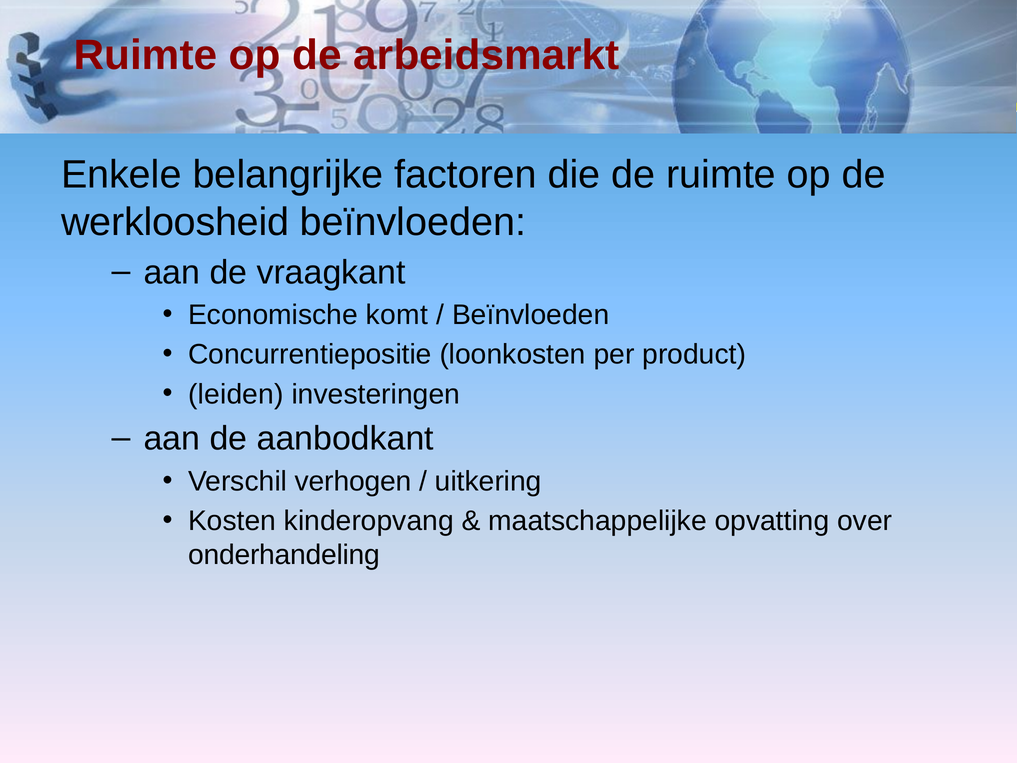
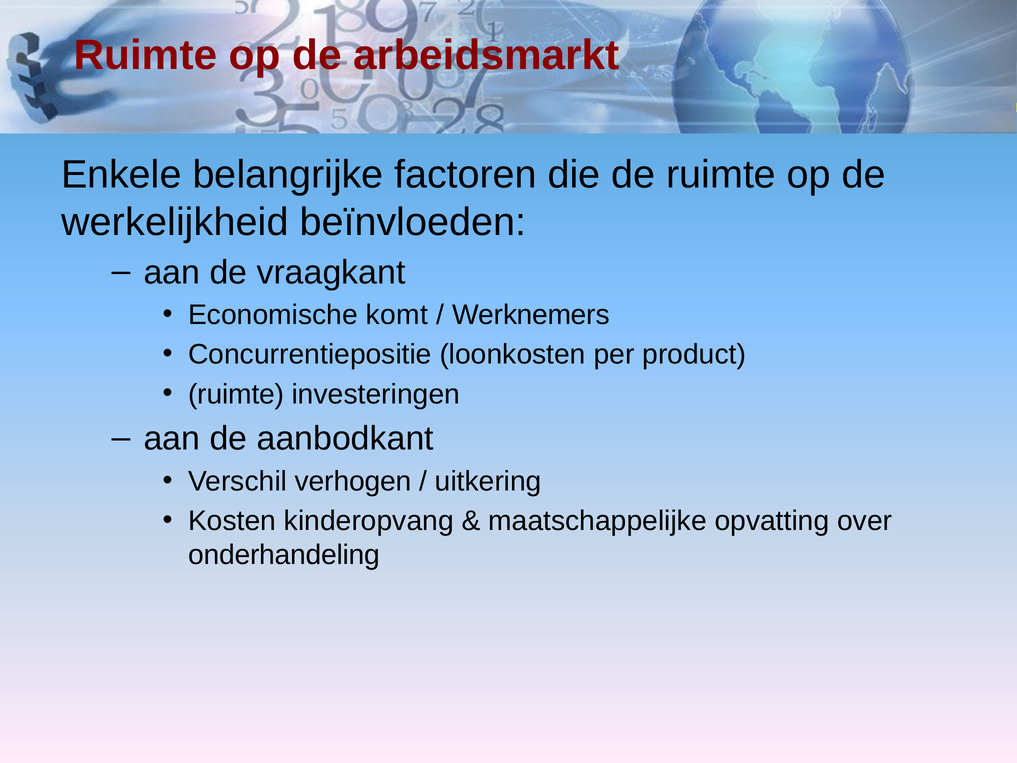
werkloosheid: werkloosheid -> werkelijkheid (175, 222)
Beïnvloeden: Beïnvloeden -> Werknemers (531, 315)
leiden: leiden -> ruimte (236, 394)
